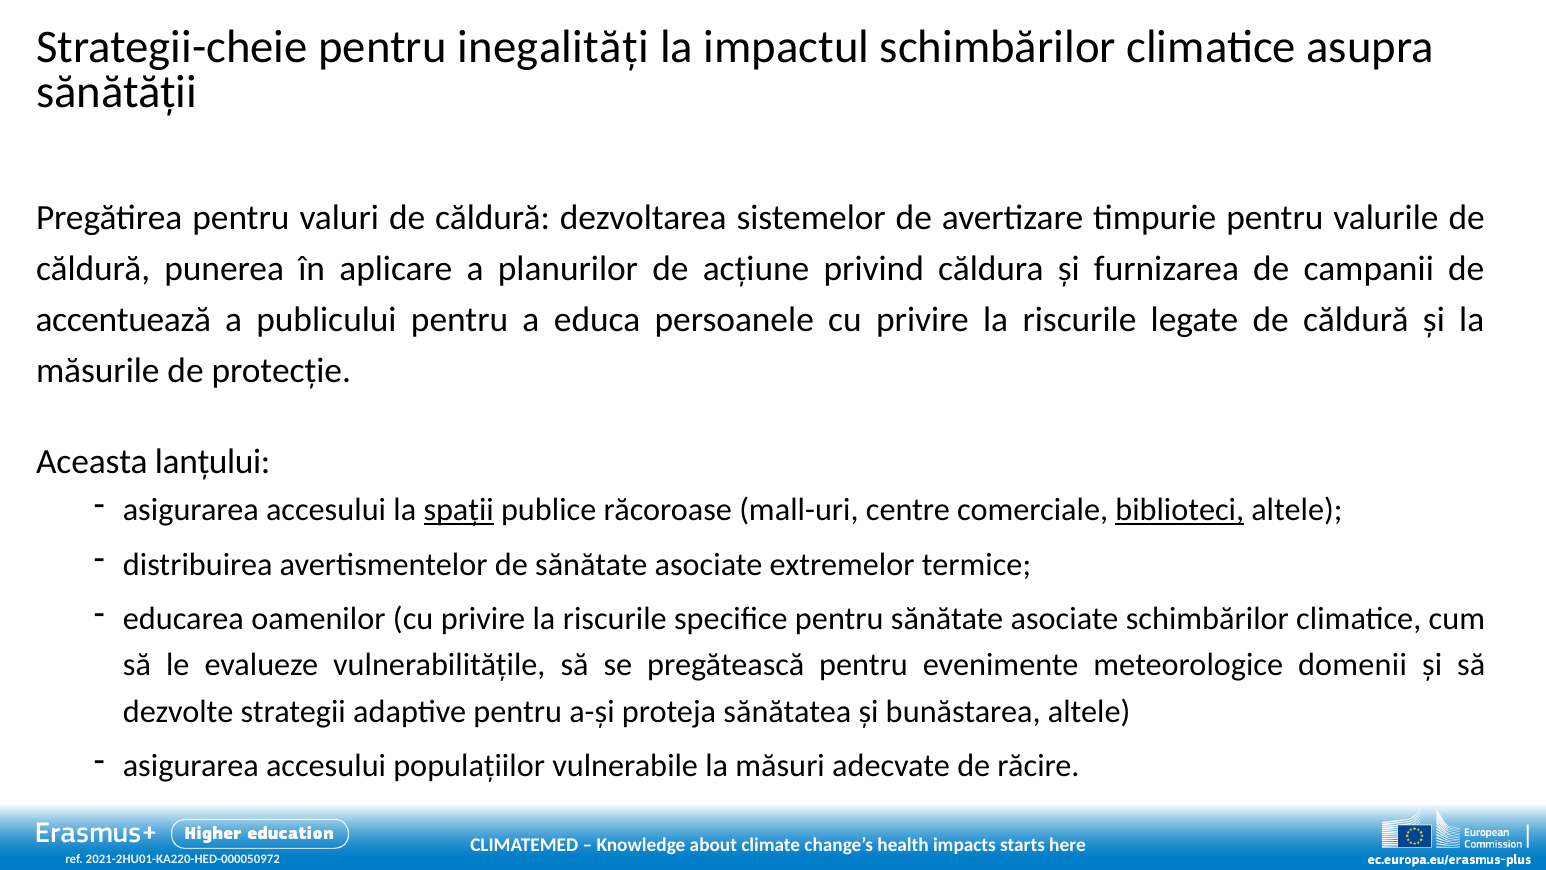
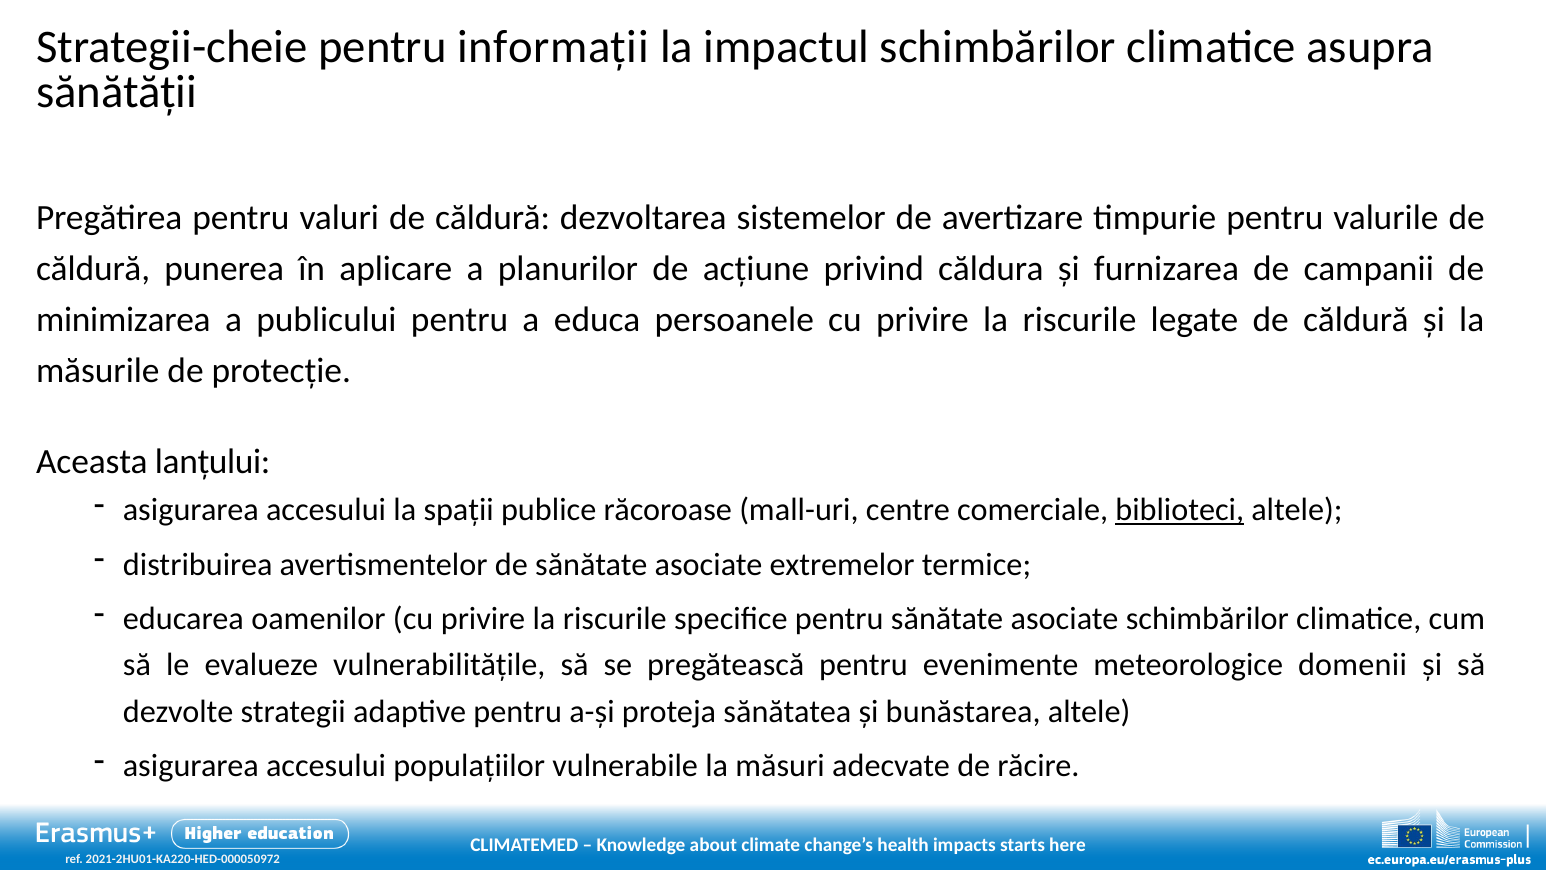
inegalități: inegalități -> informații (553, 47)
accentuează: accentuează -> minimizarea (123, 319)
spații underline: present -> none (459, 510)
